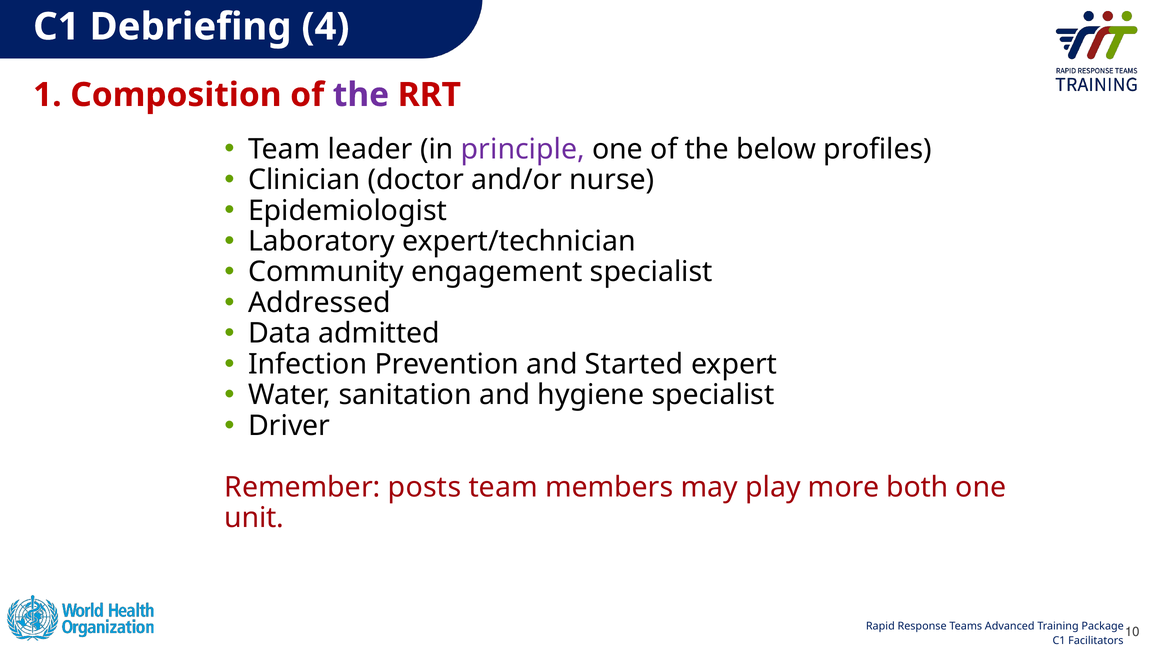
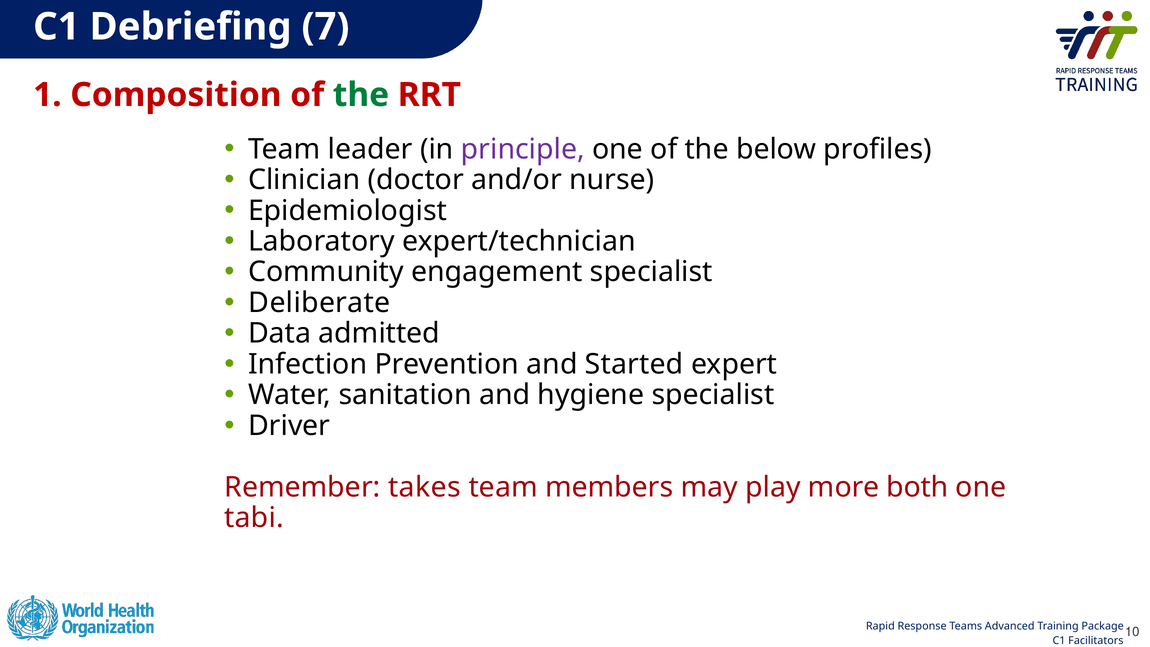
4: 4 -> 7 (325, 27)
the colour: purple -> green (361, 95)
Addressed: Addressed -> Deliberate (319, 303)
posts: posts -> takes (424, 487)
unit: unit -> tabi (254, 518)
